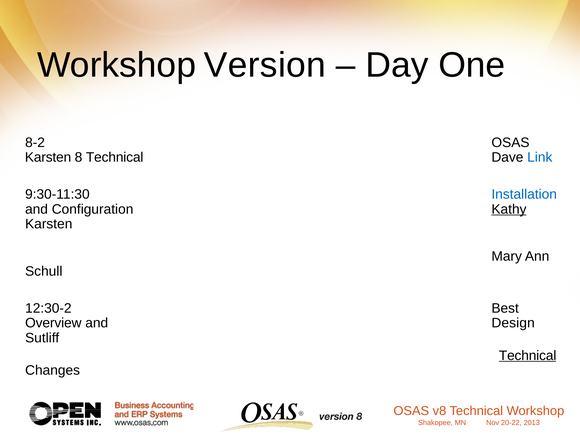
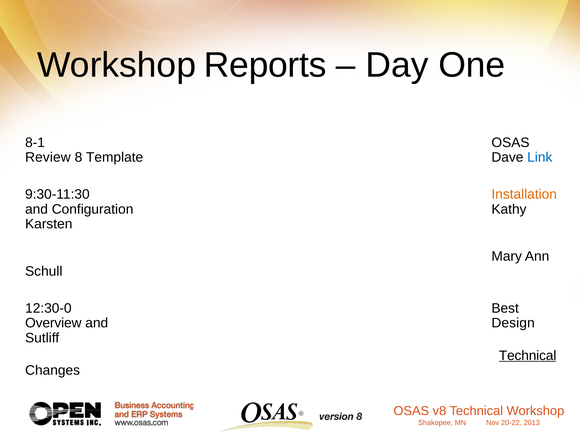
Version: Version -> Reports (265, 65)
8-2: 8-2 -> 8-1 (35, 143)
Karsten: Karsten -> Review (48, 157)
8 Technical: Technical -> Template (115, 157)
Installation colour: blue -> orange (524, 194)
Kathy underline: present -> none (509, 209)
12:30-2: 12:30-2 -> 12:30-0 (48, 308)
